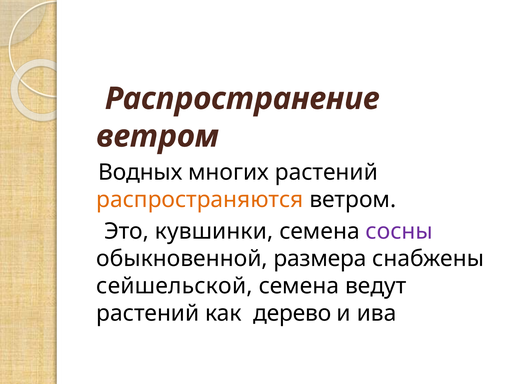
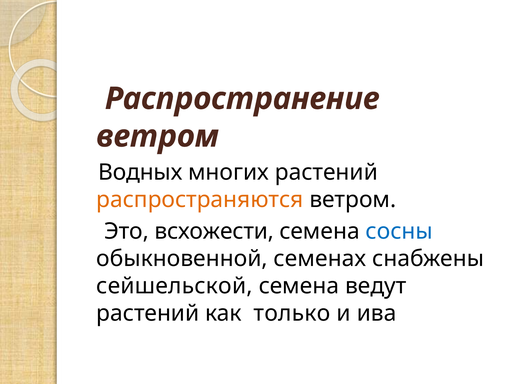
кувшинки: кувшинки -> всхожести (214, 232)
сосны colour: purple -> blue (399, 232)
размера: размера -> семенах (320, 259)
дерево: дерево -> только (292, 314)
